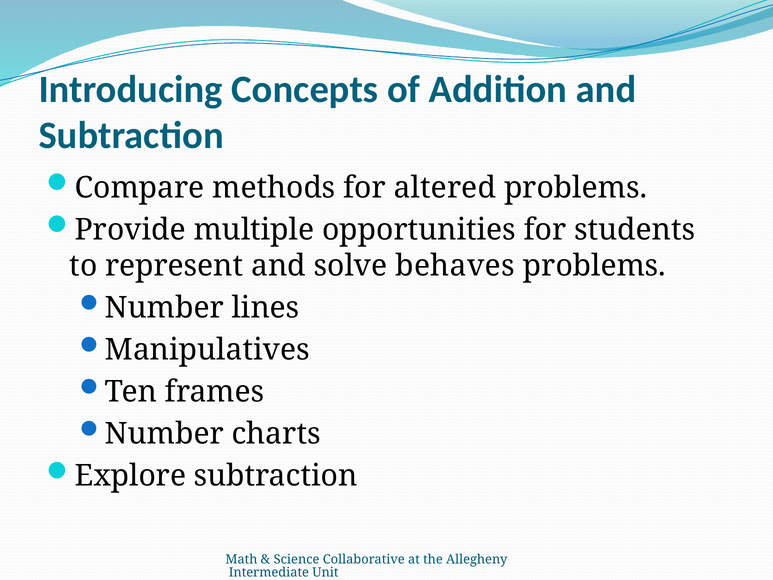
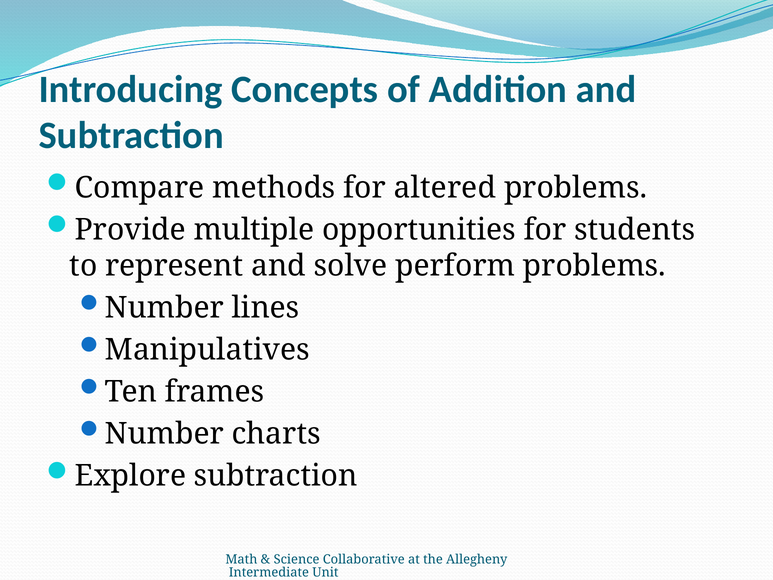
behaves: behaves -> perform (455, 266)
